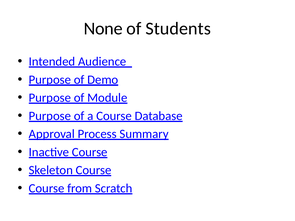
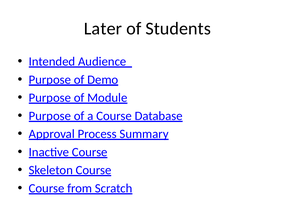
None: None -> Later (103, 29)
